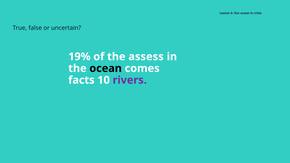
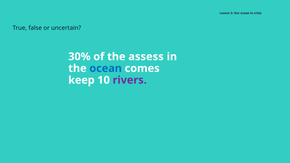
19%: 19% -> 30% (79, 57)
ocean colour: black -> blue (106, 68)
facts: facts -> keep (81, 80)
